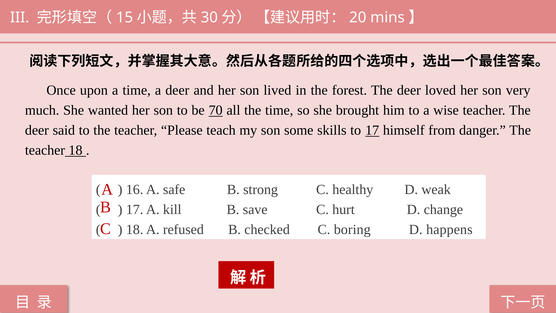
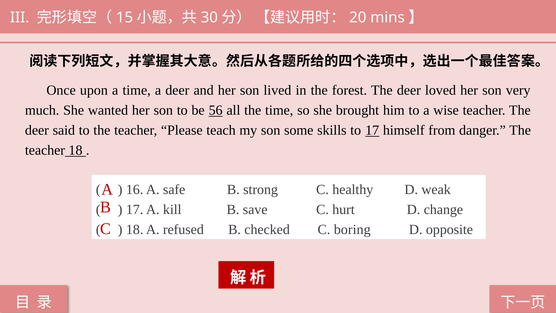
70: 70 -> 56 (216, 110)
happens: happens -> opposite (449, 229)
